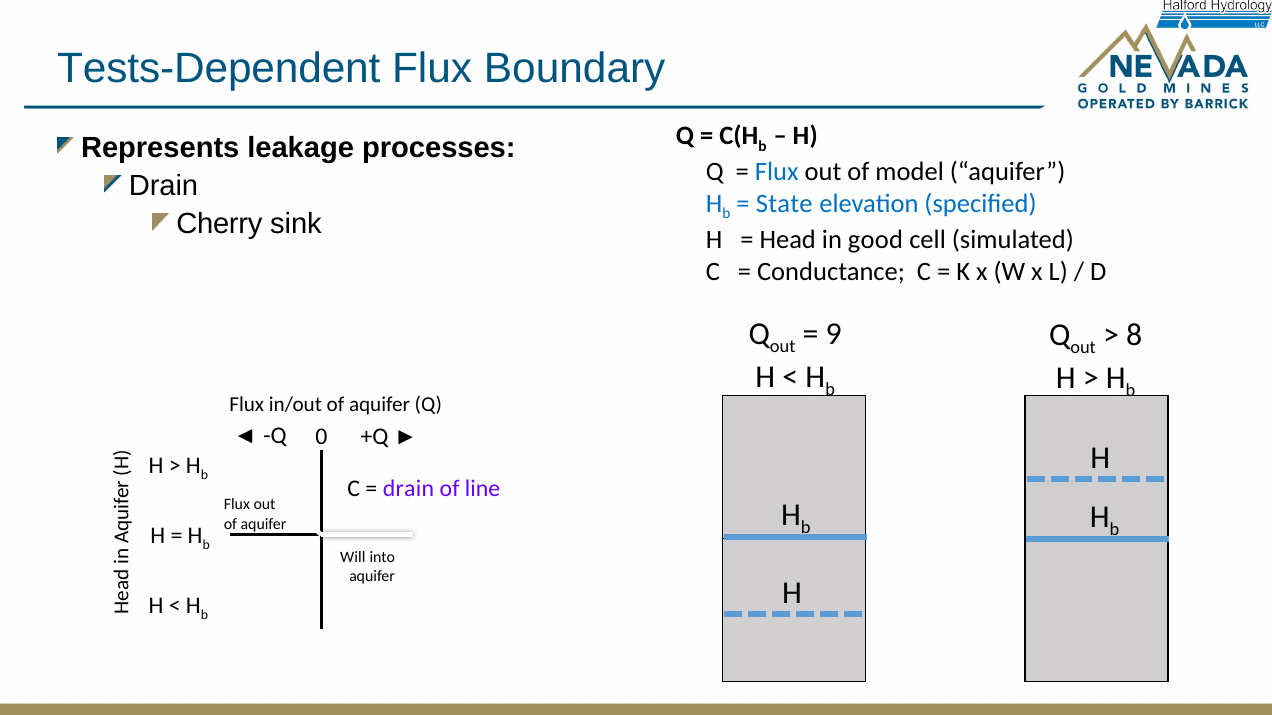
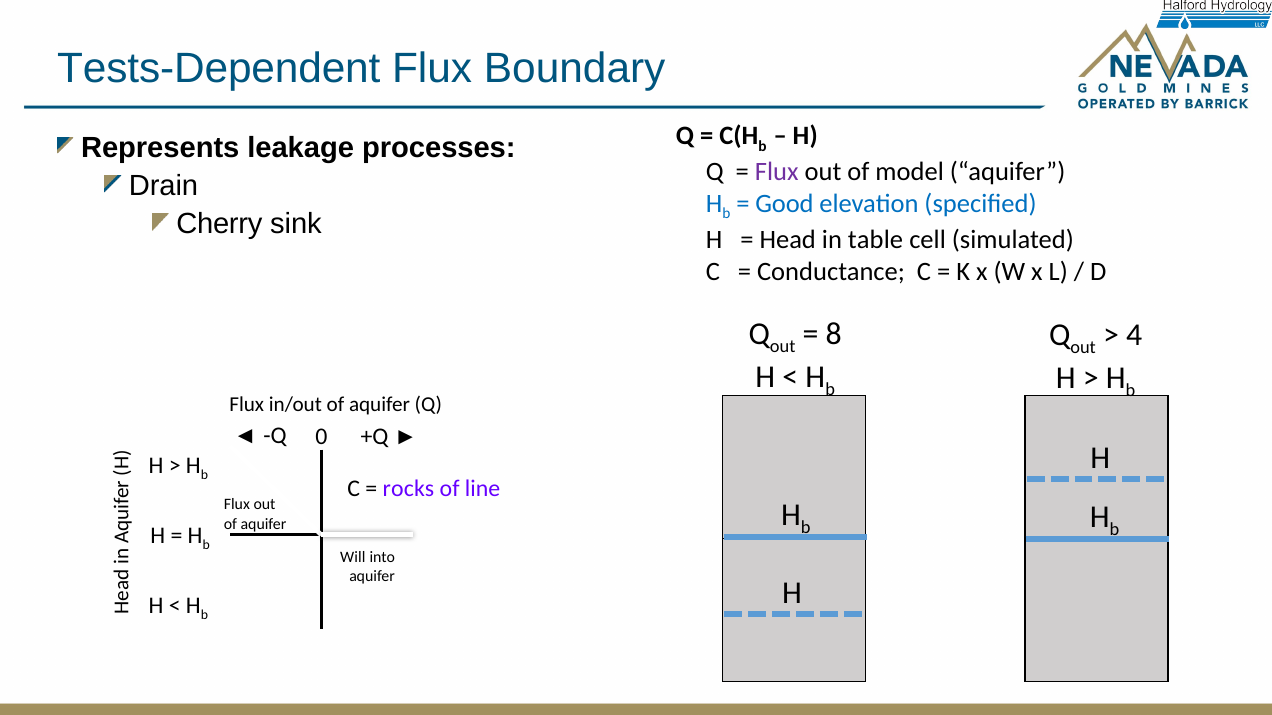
Flux colour: blue -> purple (777, 172)
State: State -> Good (784, 204)
good: good -> table (876, 240)
9: 9 -> 8 (834, 334)
8: 8 -> 4 (1134, 335)
drain: drain -> rocks (408, 489)
